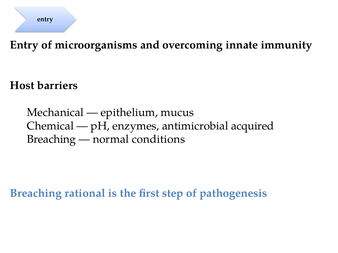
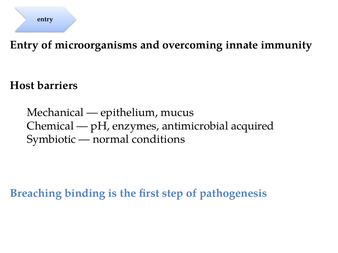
Breaching: Breaching -> Symbiotic (51, 140)
rational: rational -> binding (85, 194)
